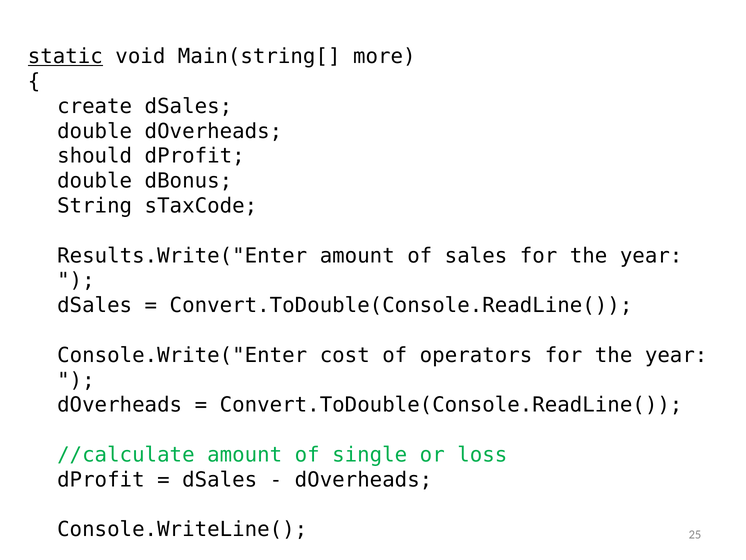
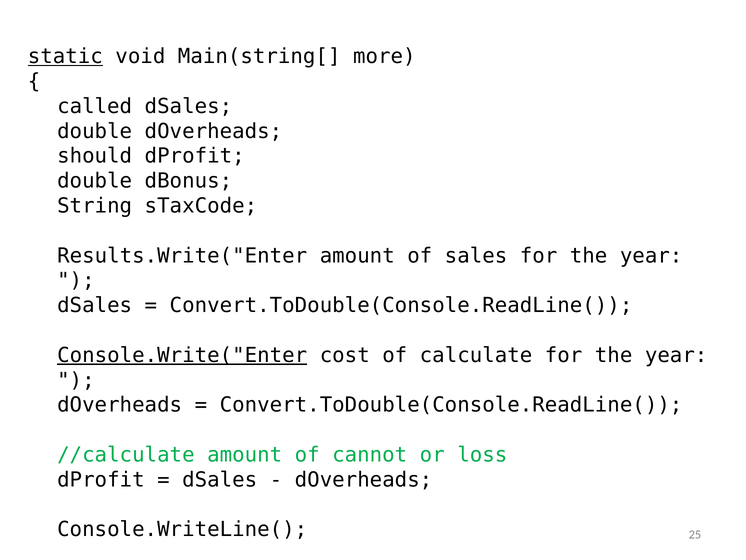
create: create -> called (95, 106)
Console.Write("Enter underline: none -> present (182, 355)
operators: operators -> calculate (476, 355)
single: single -> cannot (370, 454)
